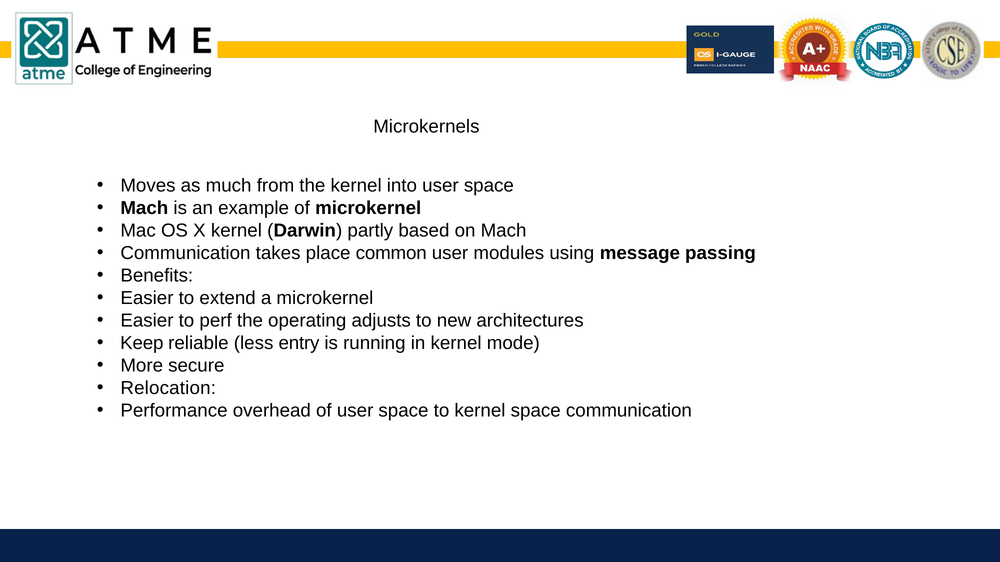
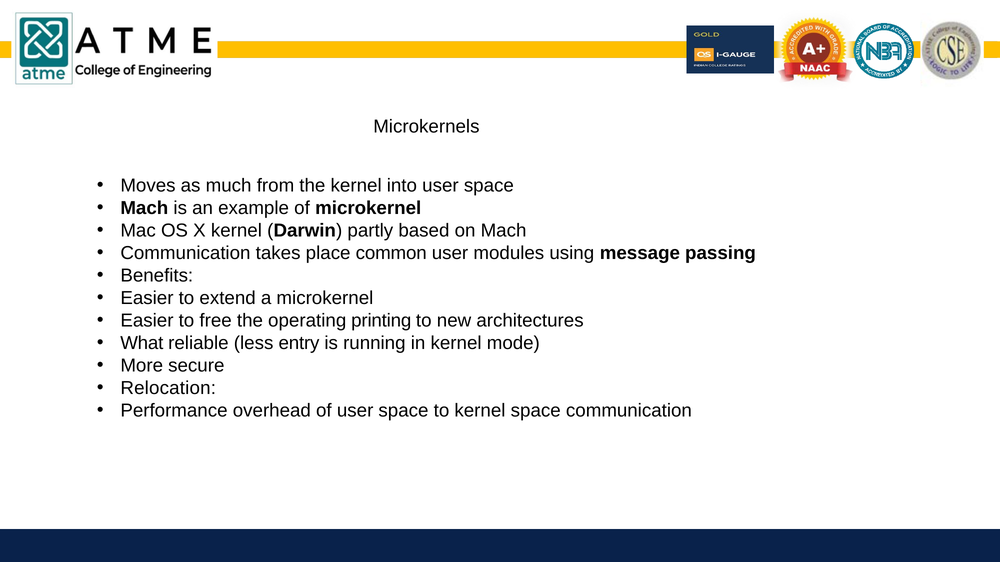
perf: perf -> free (216, 321)
adjusts: adjusts -> printing (381, 321)
Keep: Keep -> What (142, 343)
